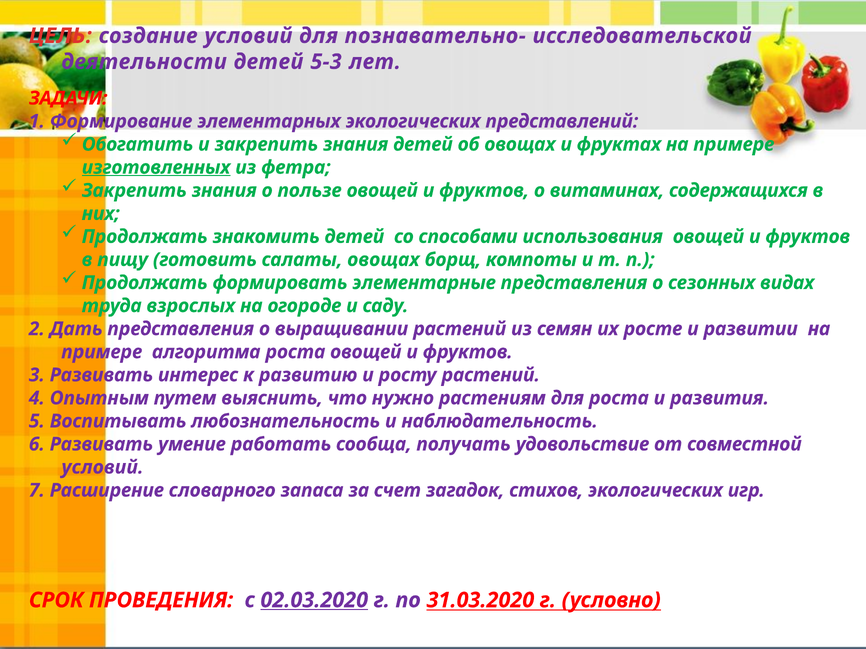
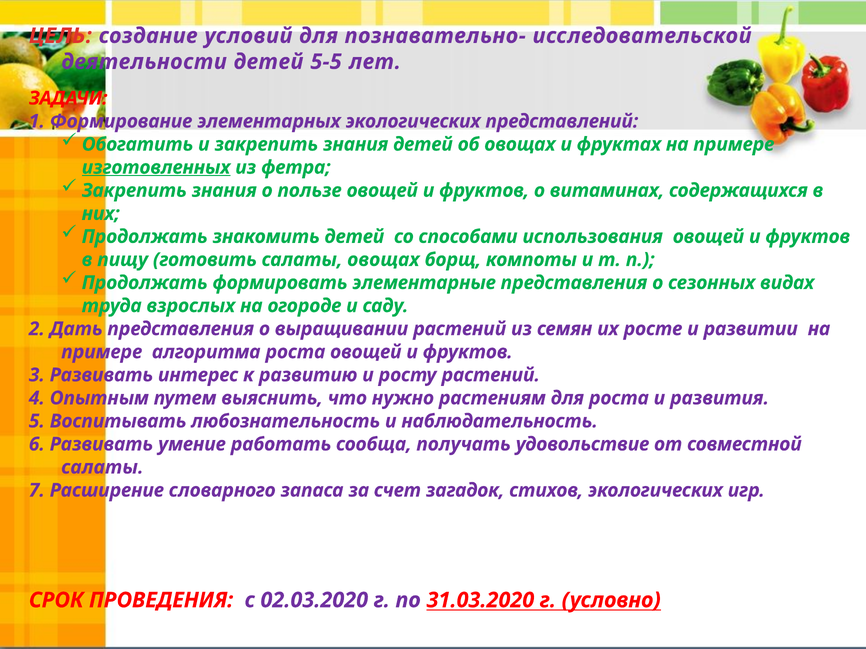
5-3: 5-3 -> 5-5 (326, 62)
условий: условий -> салаты (102, 468)
02.03.2020 underline: present -> none (314, 601)
